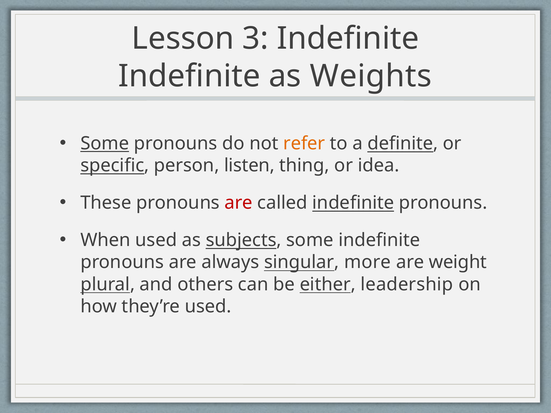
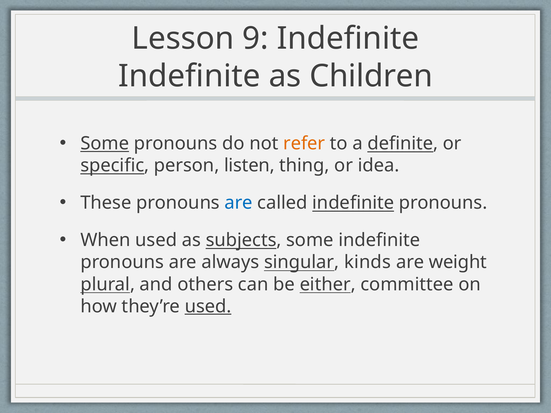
3: 3 -> 9 (255, 38)
Weights: Weights -> Children (371, 76)
are colour: red -> blue (239, 203)
more: more -> kinds (368, 262)
leadership: leadership -> committee (407, 284)
used underline: none -> present (208, 307)
